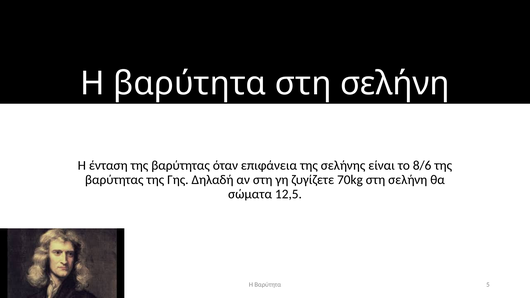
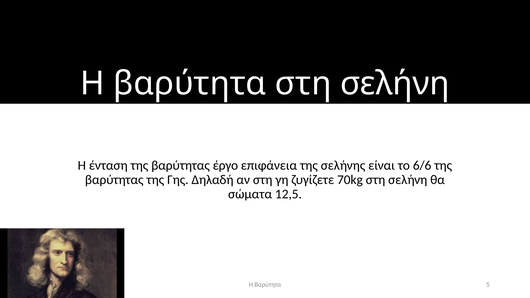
όταν: όταν -> έργο (225, 166)
8/6: 8/6 -> 6/6 (422, 166)
